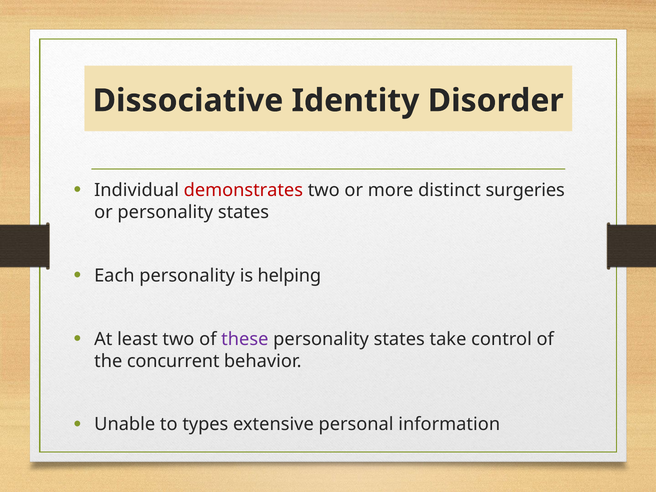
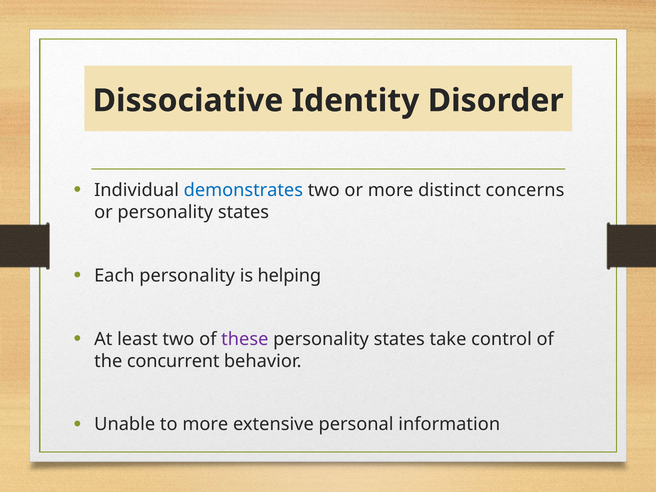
demonstrates colour: red -> blue (243, 190)
surgeries: surgeries -> concerns (525, 190)
to types: types -> more (205, 424)
